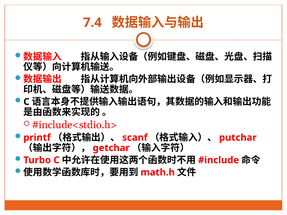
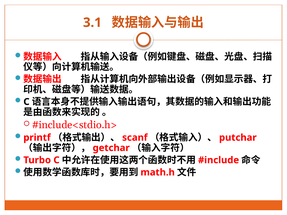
7.4: 7.4 -> 3.1 (92, 23)
